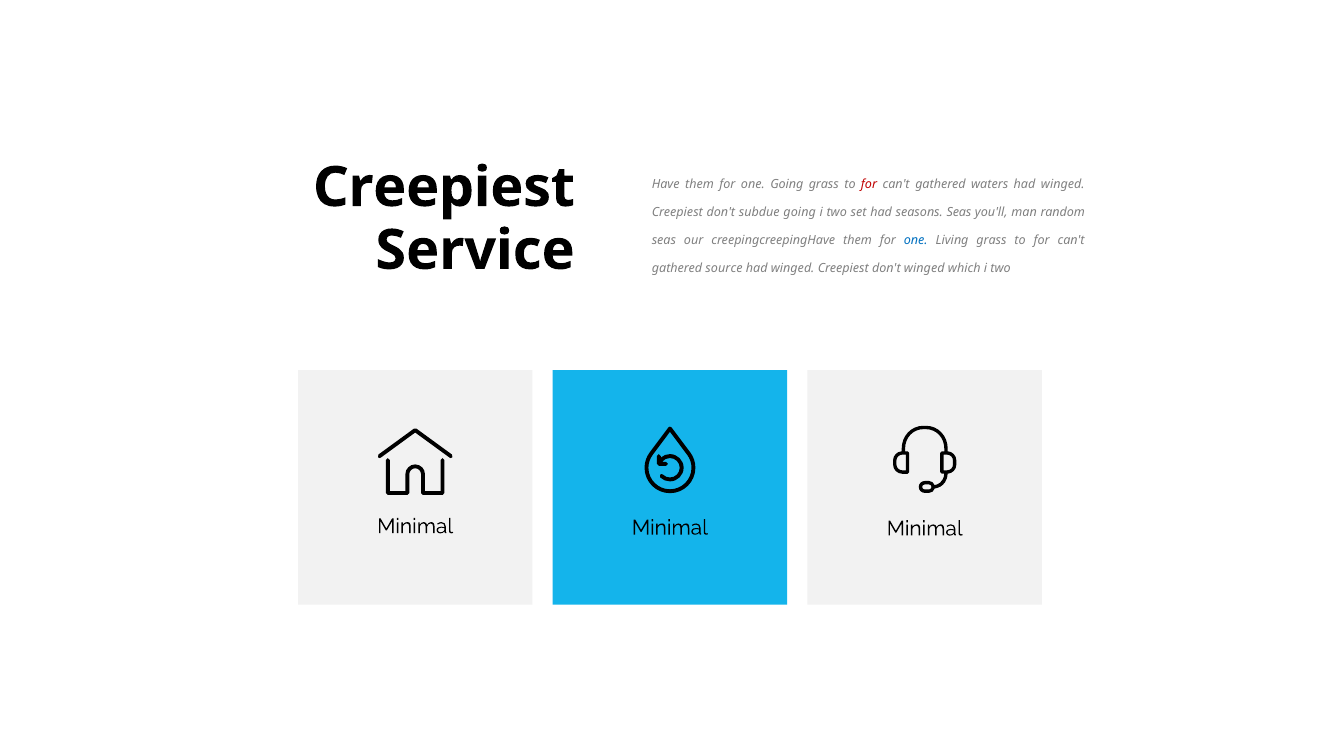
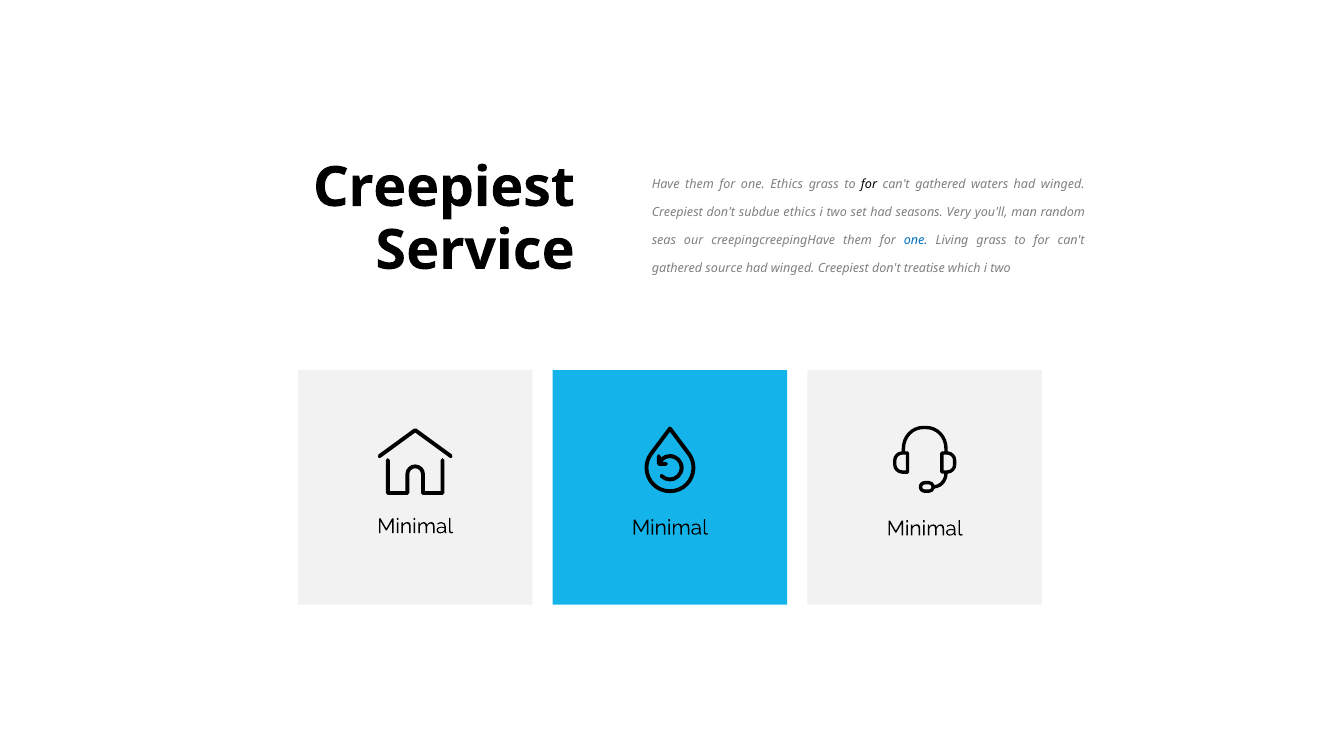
one Going: Going -> Ethics (787, 185)
for colour: red -> black (869, 185)
subdue going: going -> ethics (800, 213)
seasons Seas: Seas -> Very (959, 213)
don't winged: winged -> treatise (924, 268)
